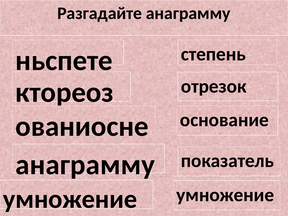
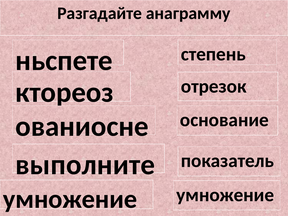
анаграмму: анаграмму -> выполните (85, 165)
